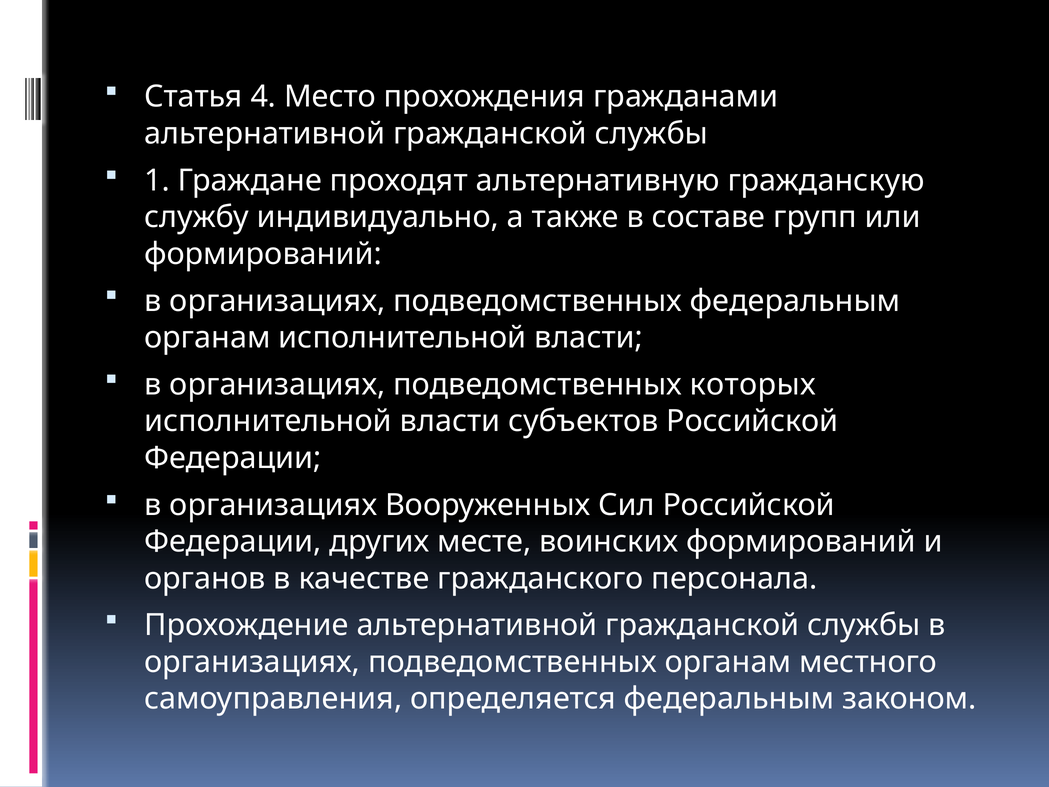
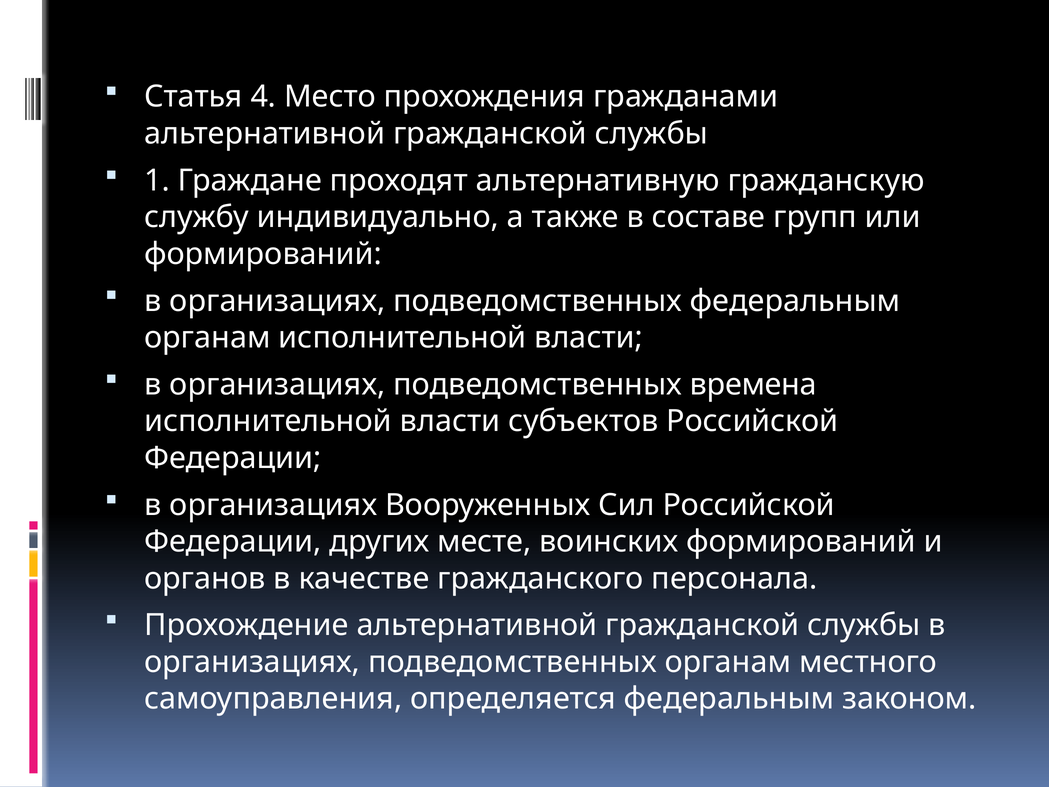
которых: которых -> времена (753, 384)
